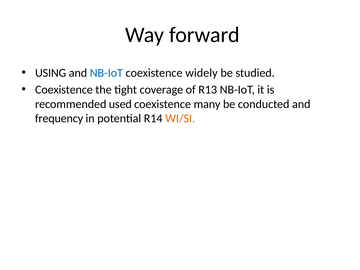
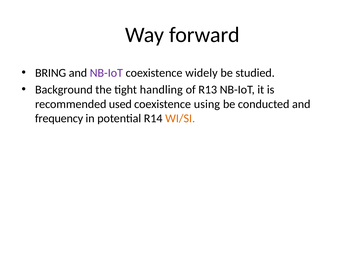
USING: USING -> BRING (51, 73)
NB-IoT colour: blue -> purple (106, 73)
Coexistence: Coexistence -> Background (64, 90)
coverage: coverage -> handling (161, 90)
many: many -> using (207, 104)
